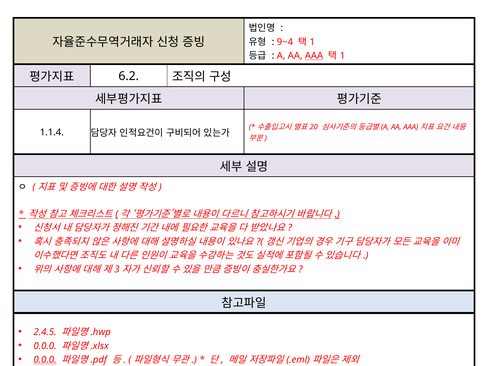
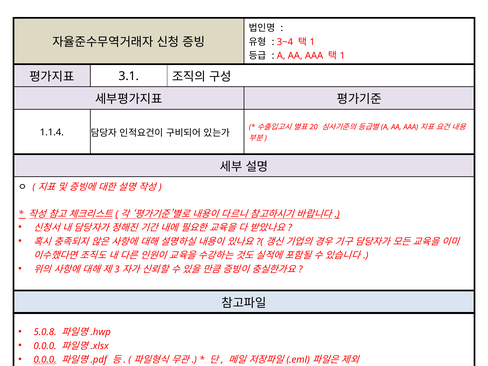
9~4: 9~4 -> 3~4 (285, 42)
AAA underline: present -> none (314, 56)
6.2: 6.2 -> 3.1 (129, 76)
2.4.5: 2.4.5 -> 5.0.8 (45, 332)
